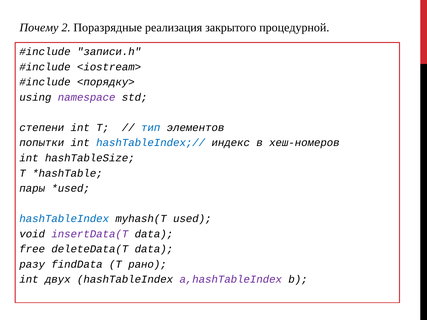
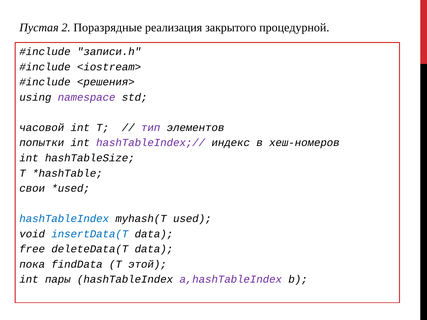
Почему: Почему -> Пустая (39, 27)
<порядку>: <порядку> -> <решения> (106, 82)
степени: степени -> часовой (42, 128)
тип colour: blue -> purple (151, 128)
hashTableIndex;// colour: blue -> purple (151, 143)
пары: пары -> свои (32, 188)
insertData(T colour: purple -> blue (90, 234)
разу: разу -> пока (32, 264)
рано: рано -> этой (147, 264)
двух: двух -> пары (58, 280)
